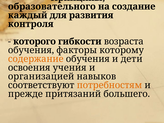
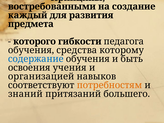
образовательного: образовательного -> востребованными (52, 6)
контроля: контроля -> предмета (31, 24)
возраста: возраста -> педагога (124, 41)
факторы: факторы -> средства (77, 50)
содержание colour: orange -> blue (36, 59)
дети: дети -> быть (132, 59)
прежде: прежде -> знаний (25, 94)
